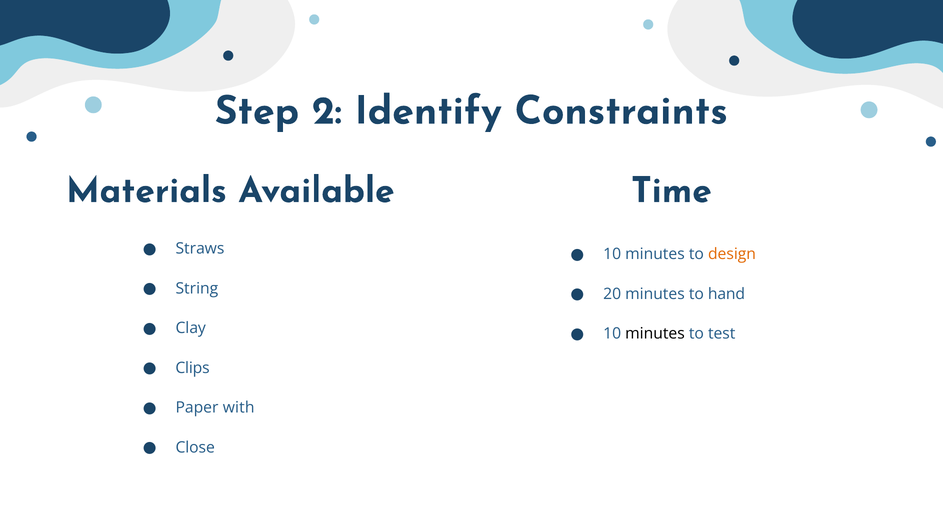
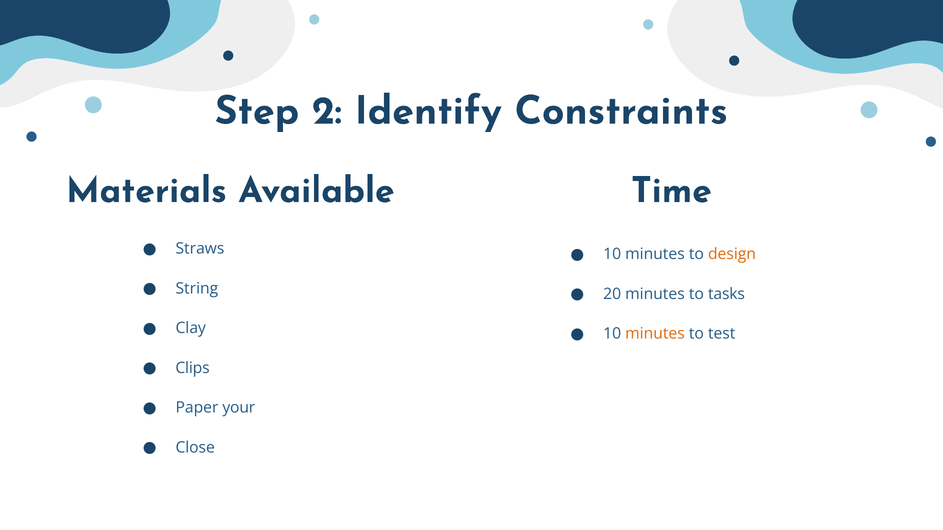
hand: hand -> tasks (726, 294)
minutes colour: black -> orange (655, 334)
with: with -> your (239, 408)
